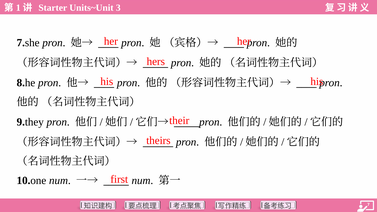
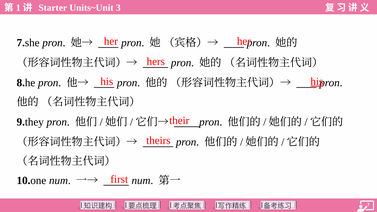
his underline: none -> present (317, 81)
